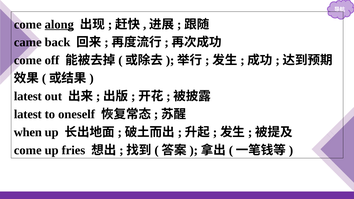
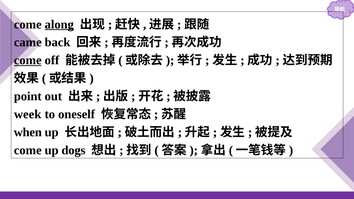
come underline: none -> present (28, 60)
latest: latest -> point (28, 96)
latest: latest -> week (28, 114)
fries: fries -> dogs (73, 150)
